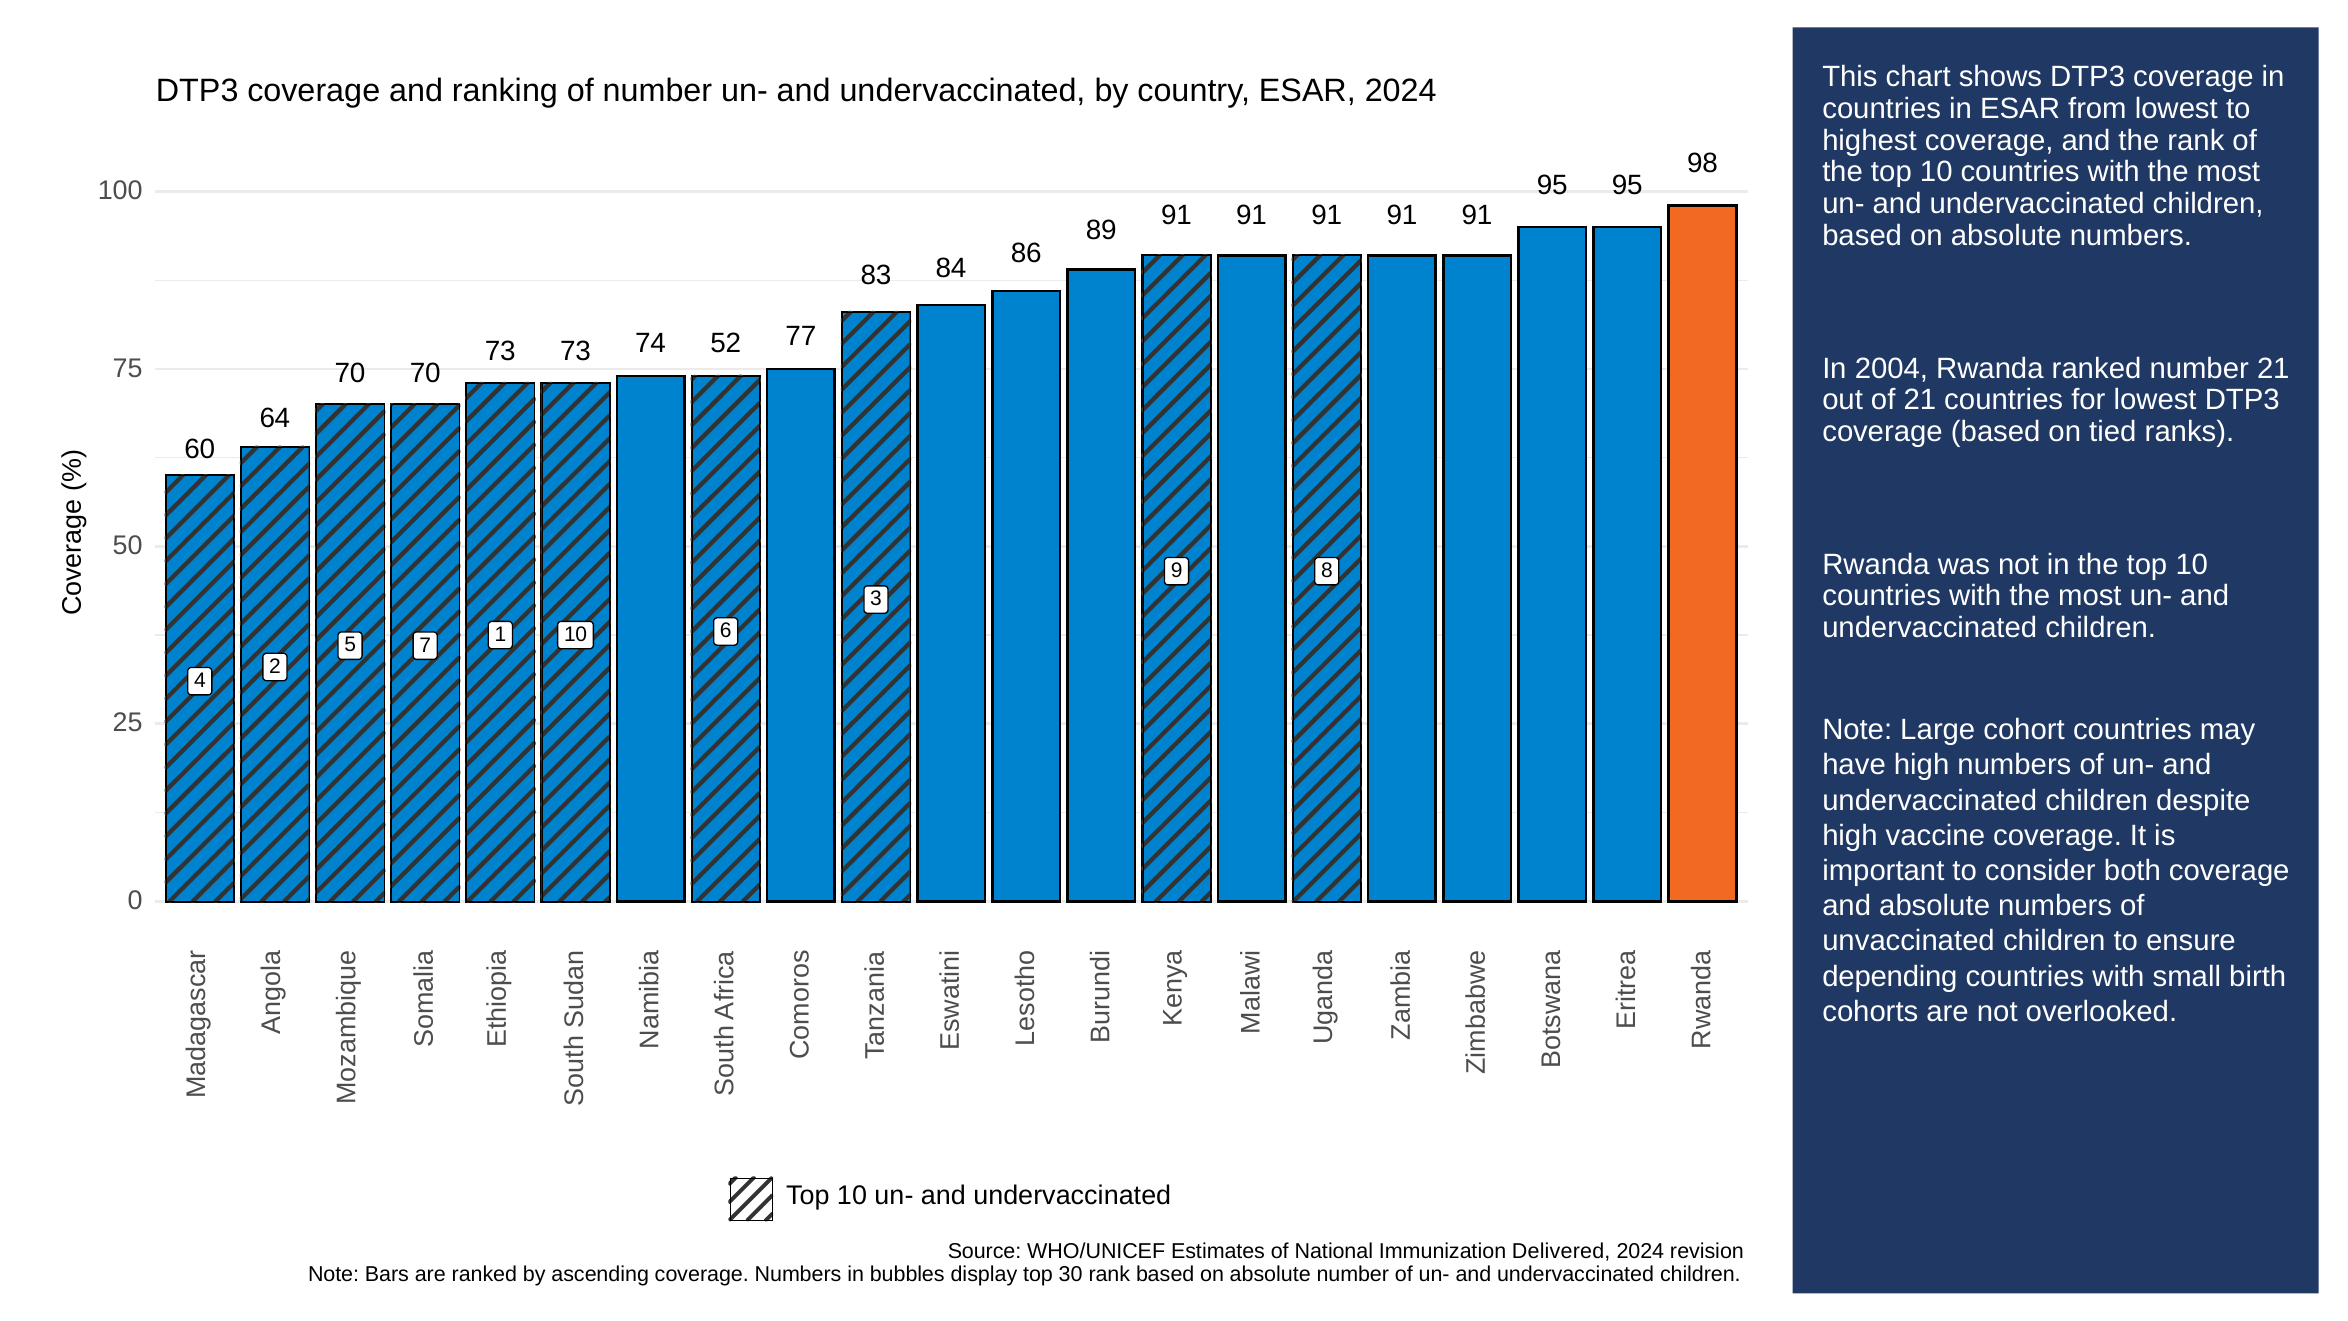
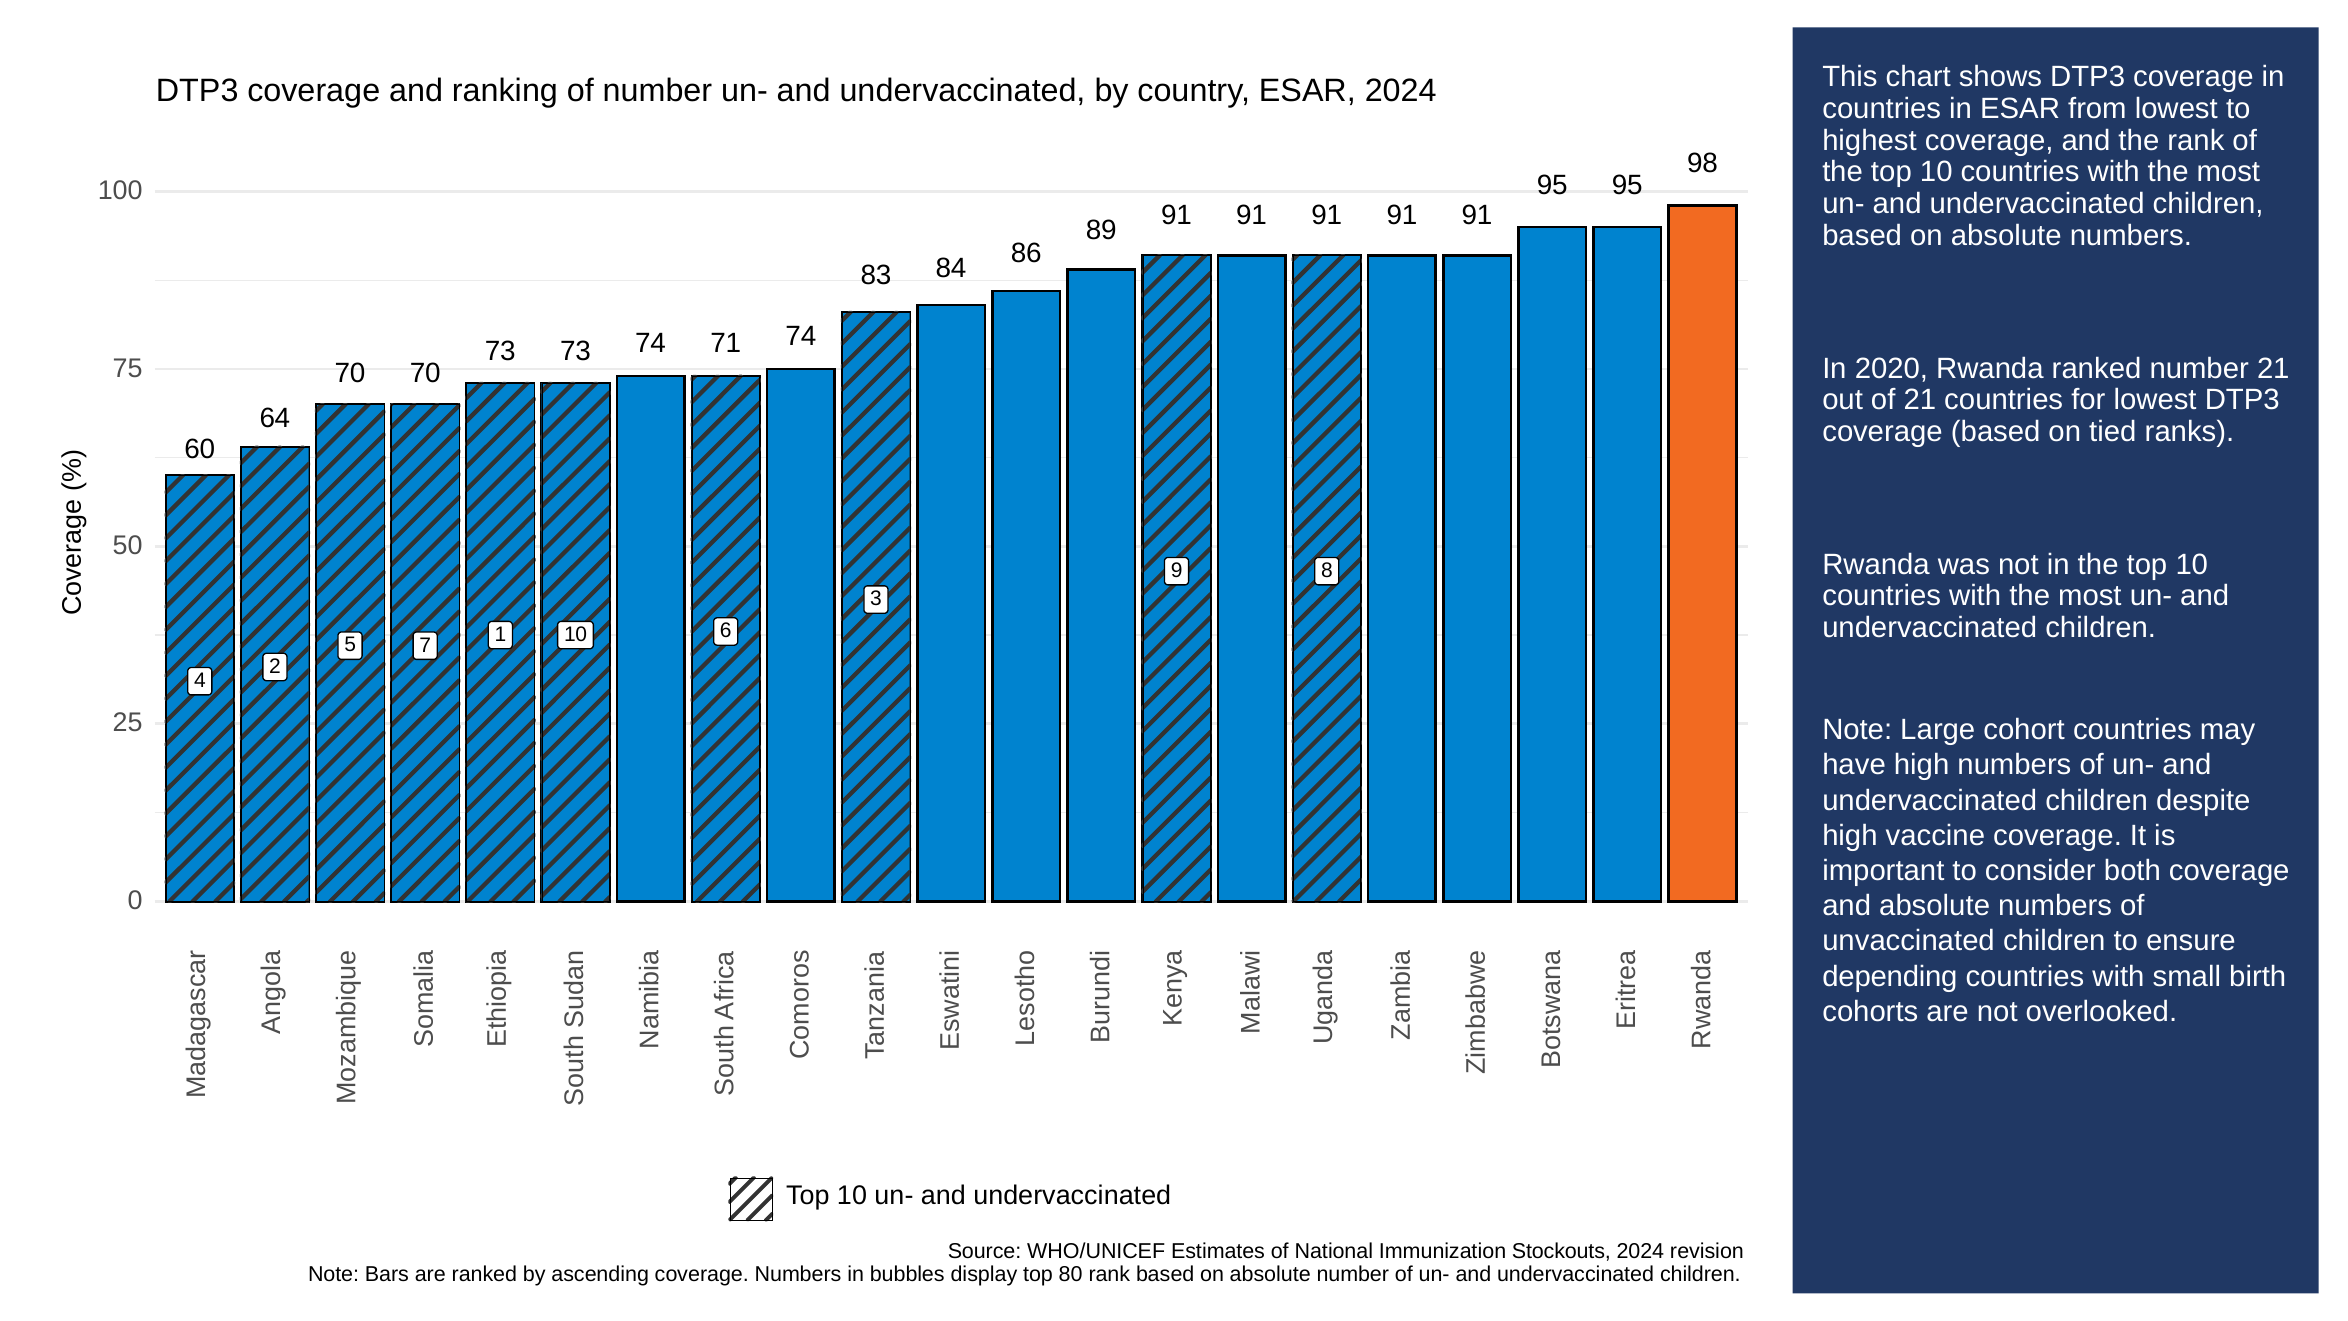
74 77: 77 -> 74 (801, 336)
52: 52 -> 71 (726, 344)
2004: 2004 -> 2020 (1891, 368)
Delivered: Delivered -> Stockouts (1561, 1251)
30: 30 -> 80 (1071, 1274)
